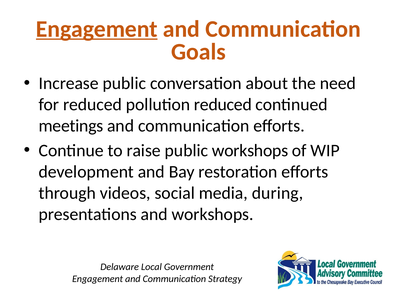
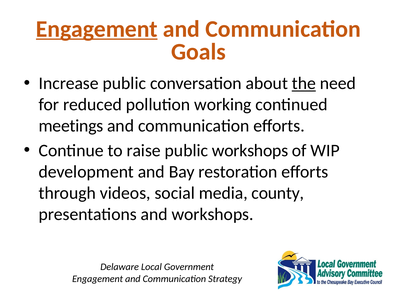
the underline: none -> present (304, 83)
pollution reduced: reduced -> working (223, 104)
during: during -> county (278, 193)
